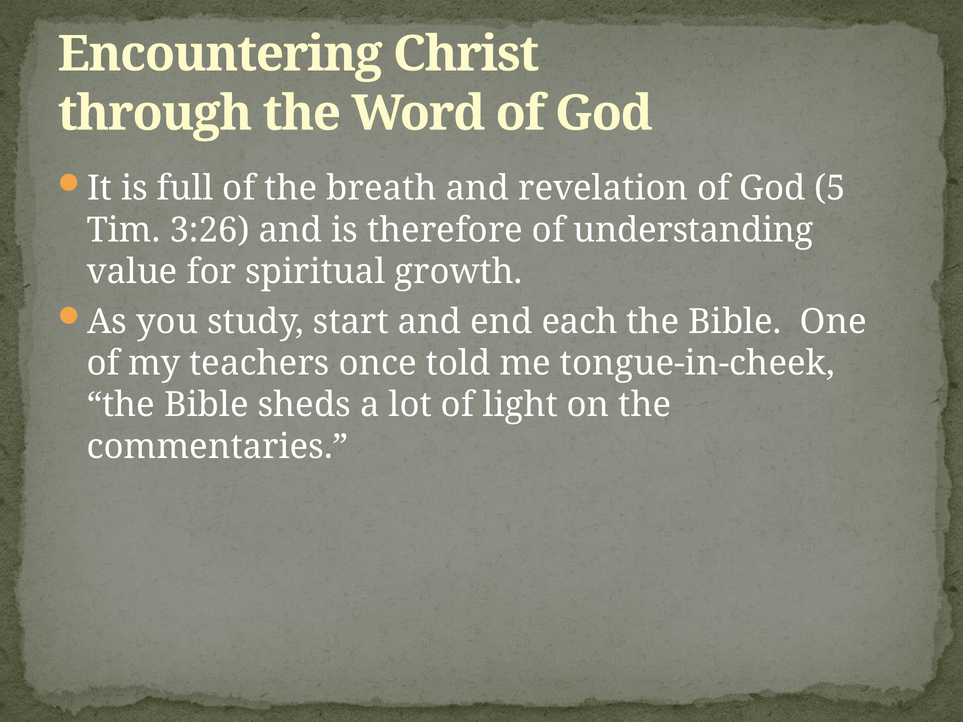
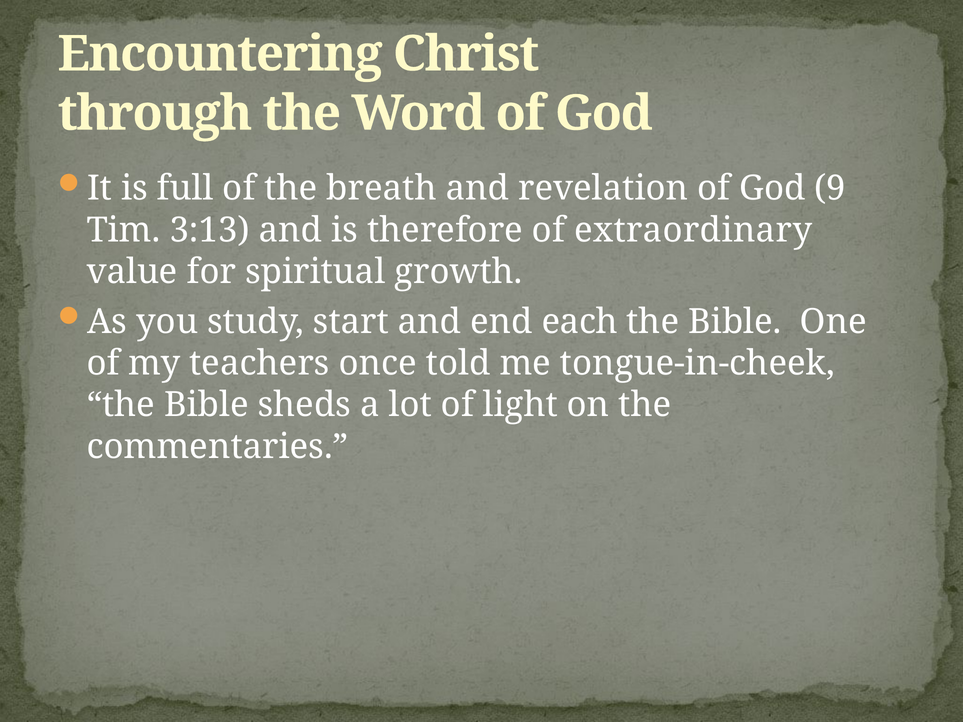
5: 5 -> 9 (830, 189)
3:26: 3:26 -> 3:13 (210, 230)
understanding: understanding -> extraordinary (693, 230)
